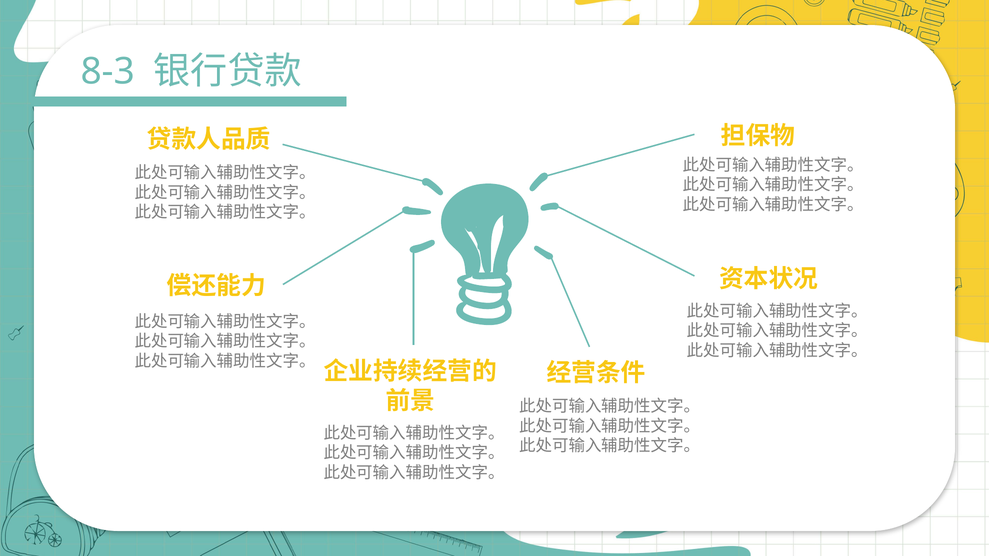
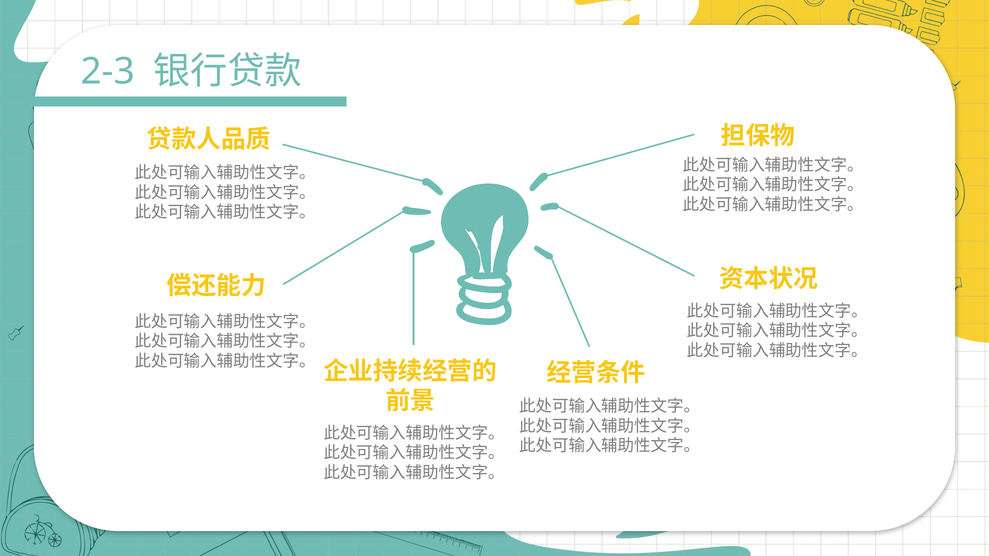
8-3: 8-3 -> 2-3 (108, 72)
